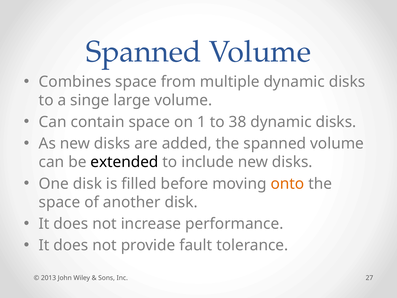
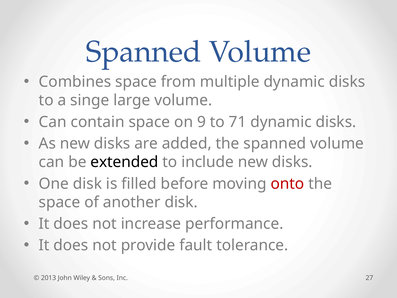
1: 1 -> 9 (201, 122)
38: 38 -> 71 (238, 122)
onto colour: orange -> red (287, 184)
